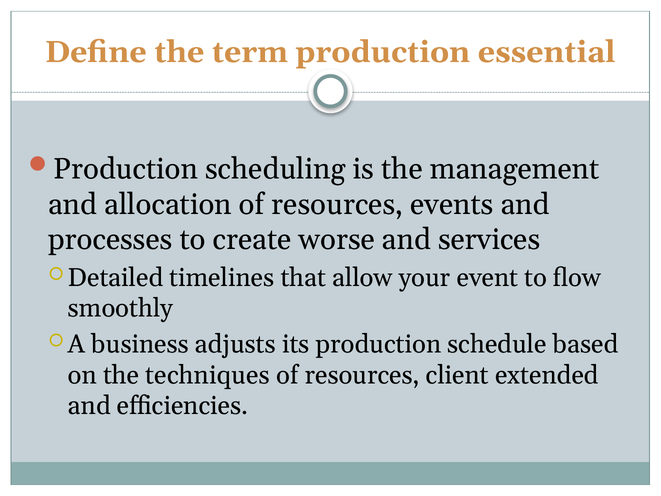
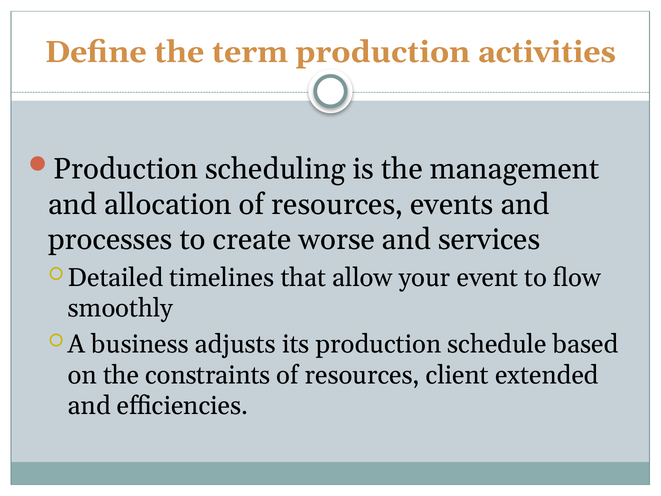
essential: essential -> activities (547, 52)
techniques: techniques -> constraints (208, 375)
